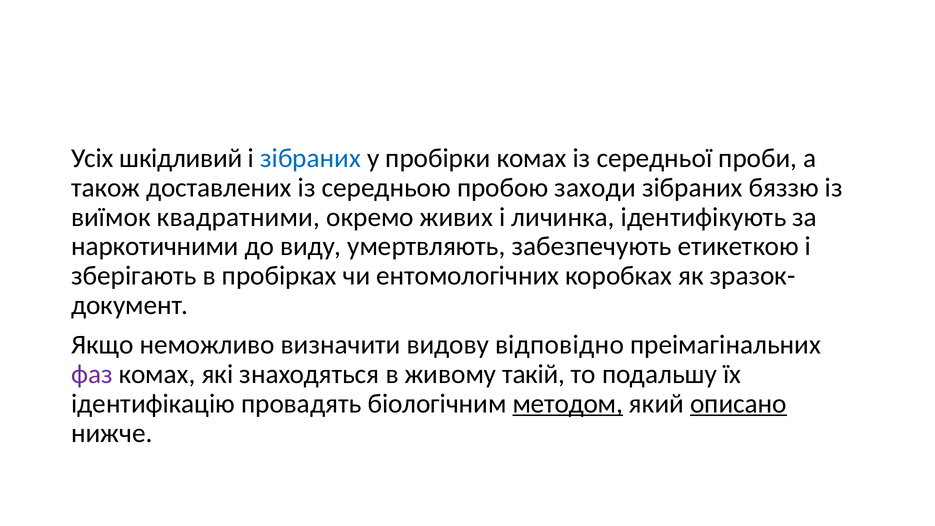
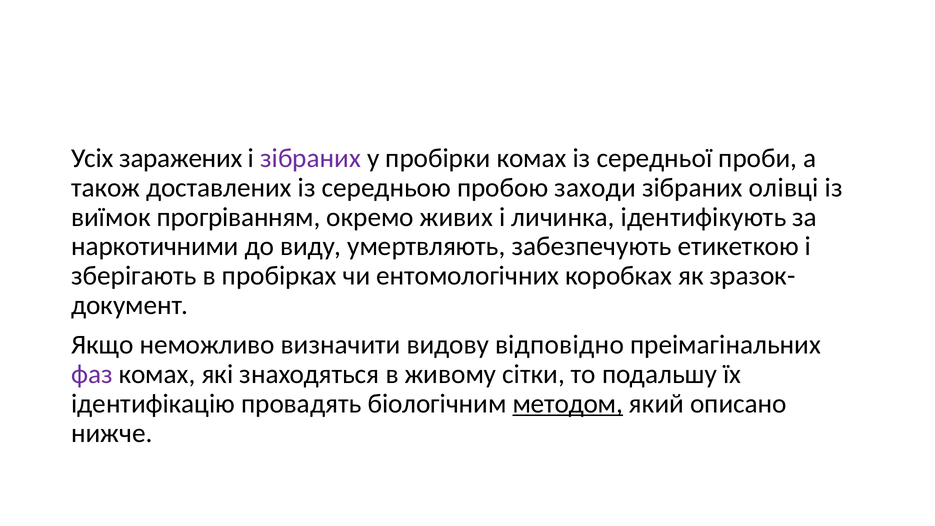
шкідливий: шкідливий -> заражених (181, 158)
зібраних colour: blue -> purple (311, 158)
бяззю: бяззю -> олівці (784, 188)
квадратними: квадратними -> прогріванням (239, 217)
такій: такій -> сітки (534, 374)
описано underline: present -> none (738, 403)
